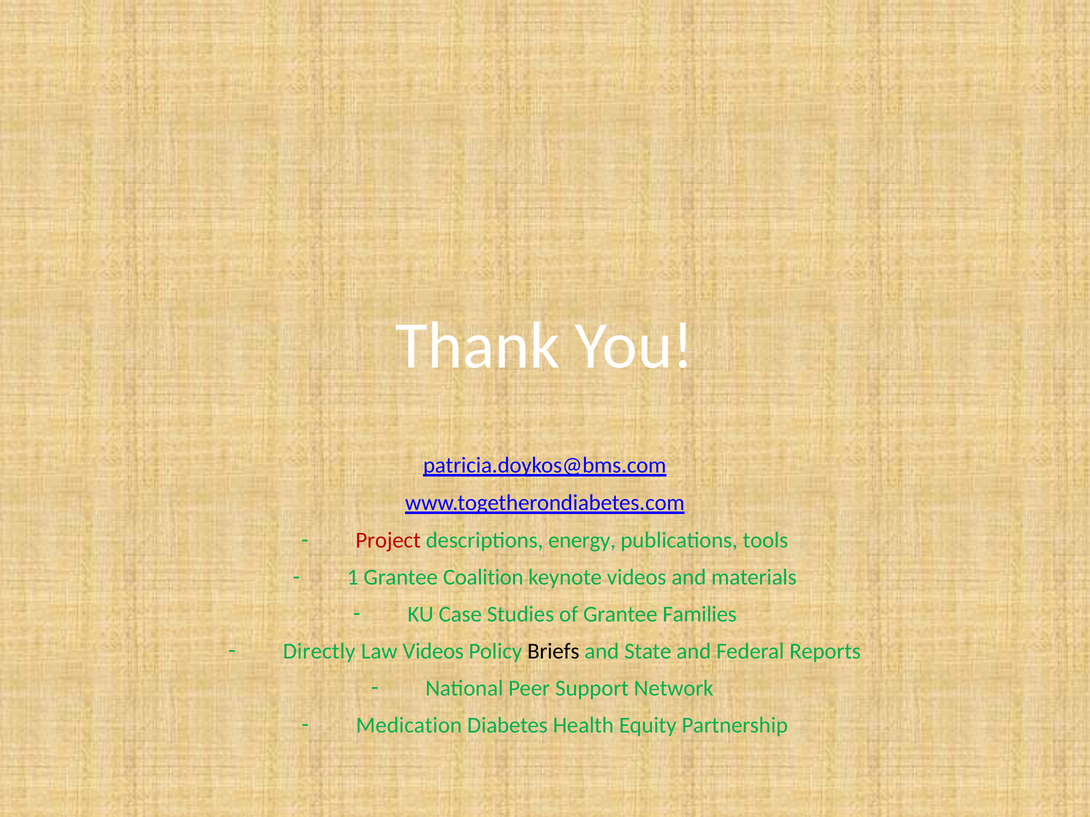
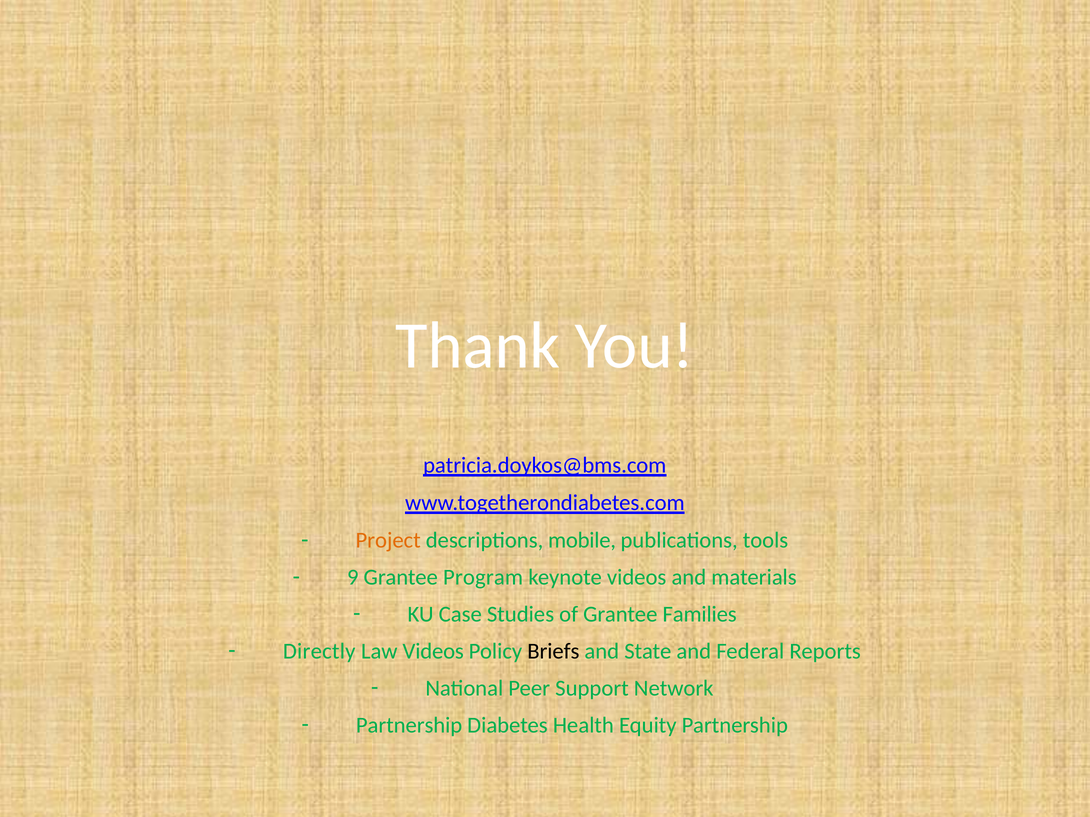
Project colour: red -> orange (388, 541)
energy: energy -> mobile (582, 541)
1: 1 -> 9 (353, 578)
Coalition: Coalition -> Program (483, 578)
Medication: Medication -> Partnership (409, 726)
